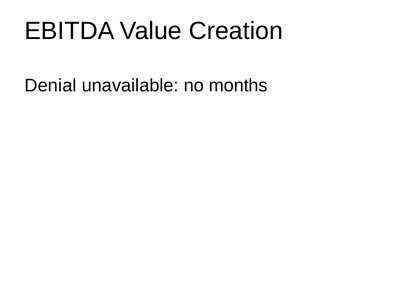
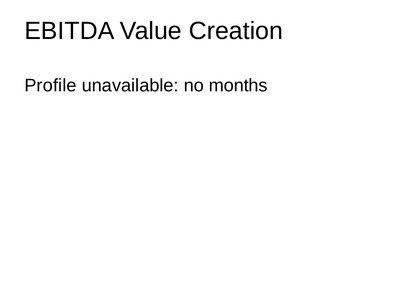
Denial: Denial -> Profile (51, 86)
